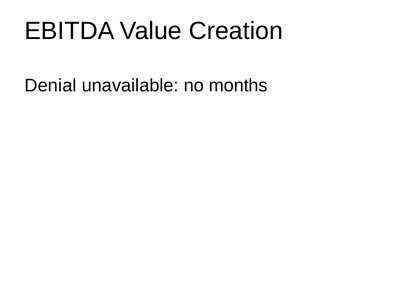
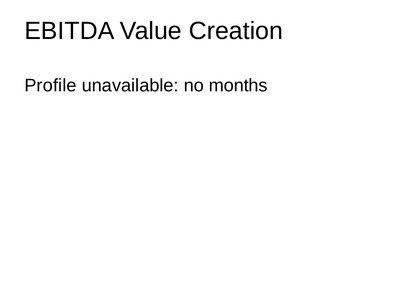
Denial: Denial -> Profile (51, 86)
